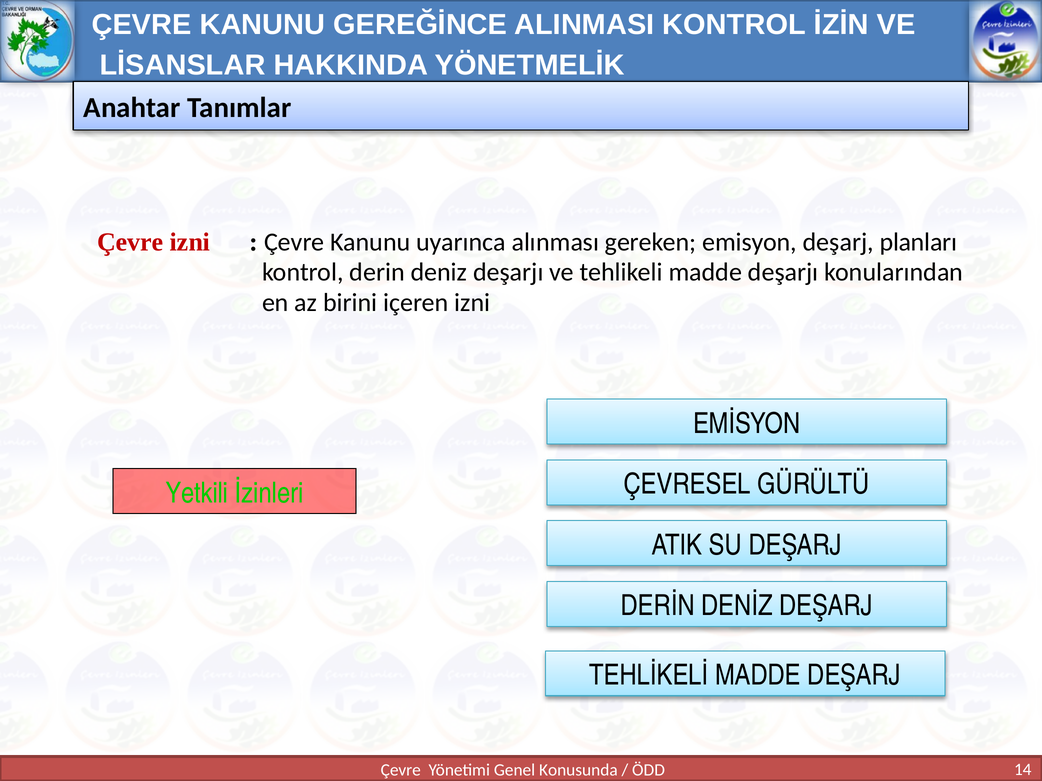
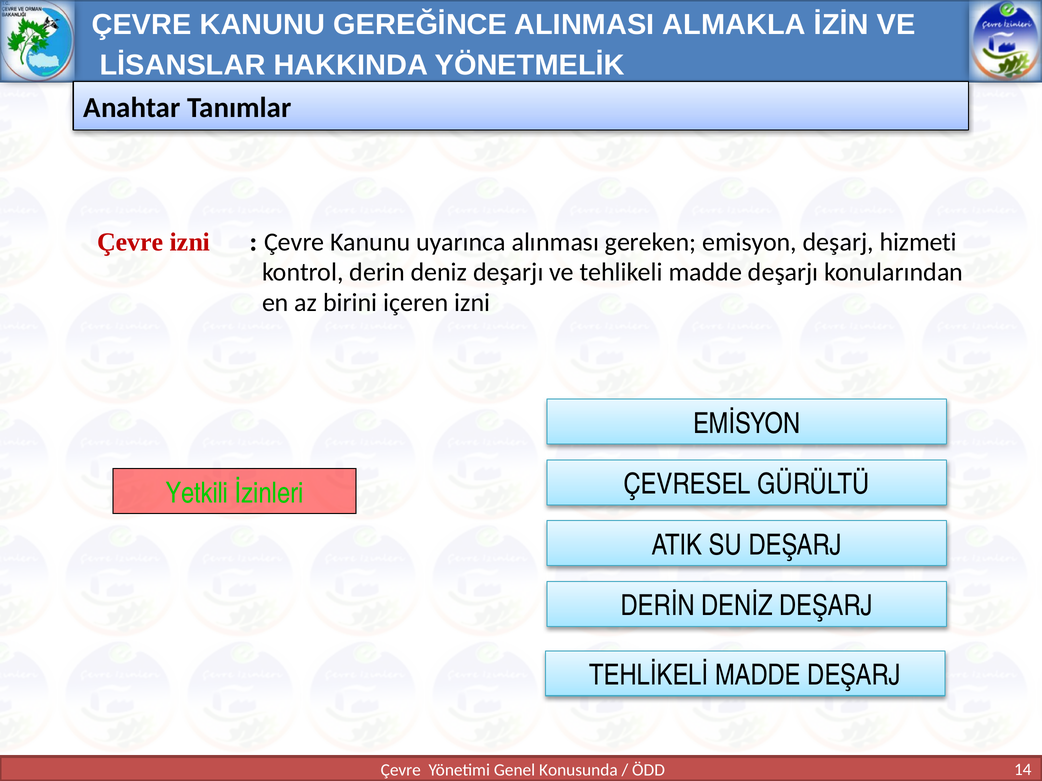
ALINMASI KONTROL: KONTROL -> ALMAKLA (734, 25)
planları: planları -> hizmeti (918, 242)
